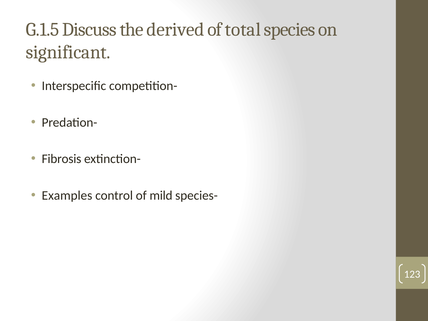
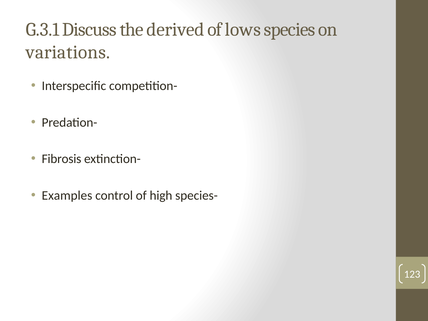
G.1.5: G.1.5 -> G.3.1 (42, 30)
total: total -> lows (243, 30)
significant: significant -> variations (68, 52)
mild: mild -> high (161, 196)
